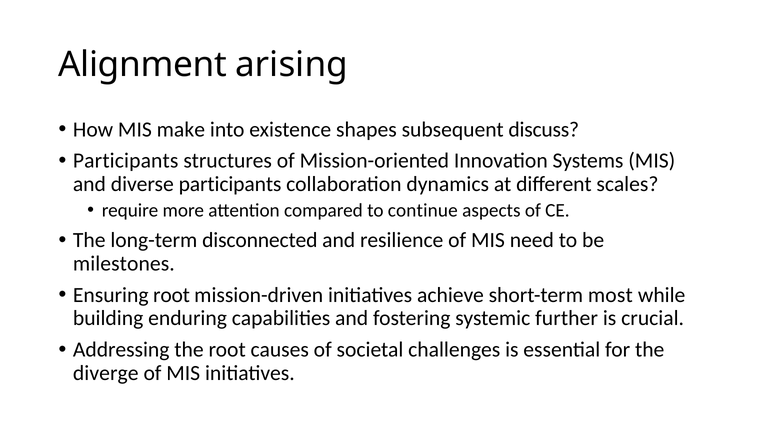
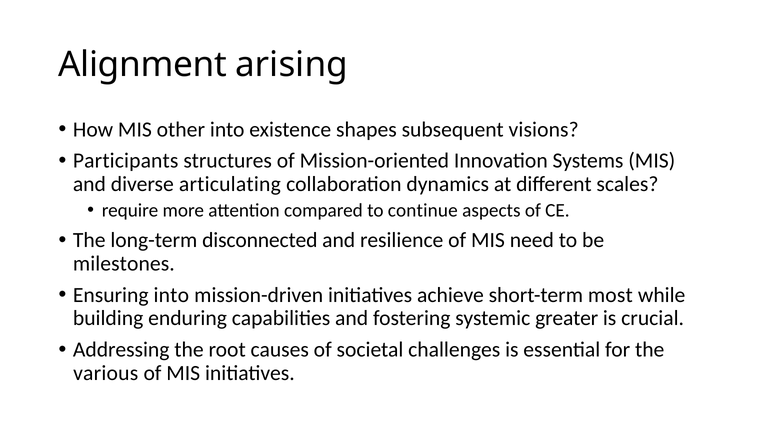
make: make -> other (181, 129)
discuss: discuss -> visions (544, 129)
diverse participants: participants -> articulating (230, 184)
Ensuring root: root -> into (171, 295)
further: further -> greater (567, 318)
diverge: diverge -> various (106, 373)
